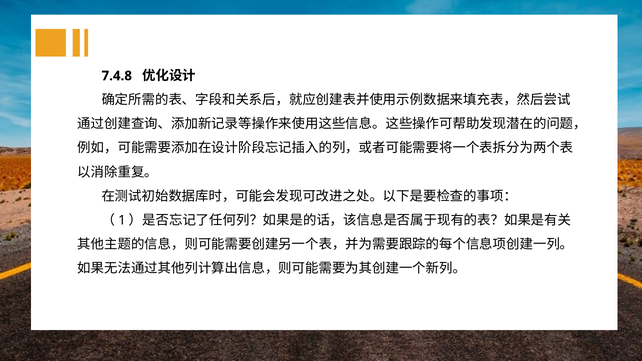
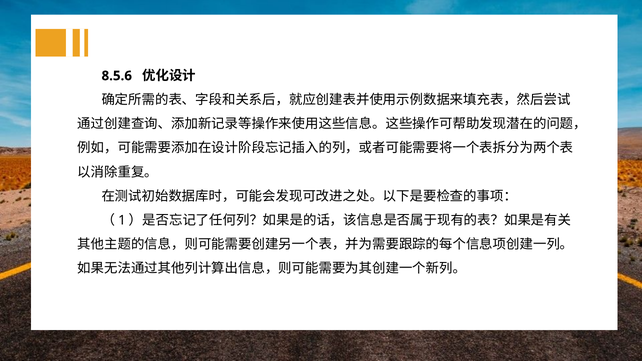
7.4.8: 7.4.8 -> 8.5.6 (117, 76)
